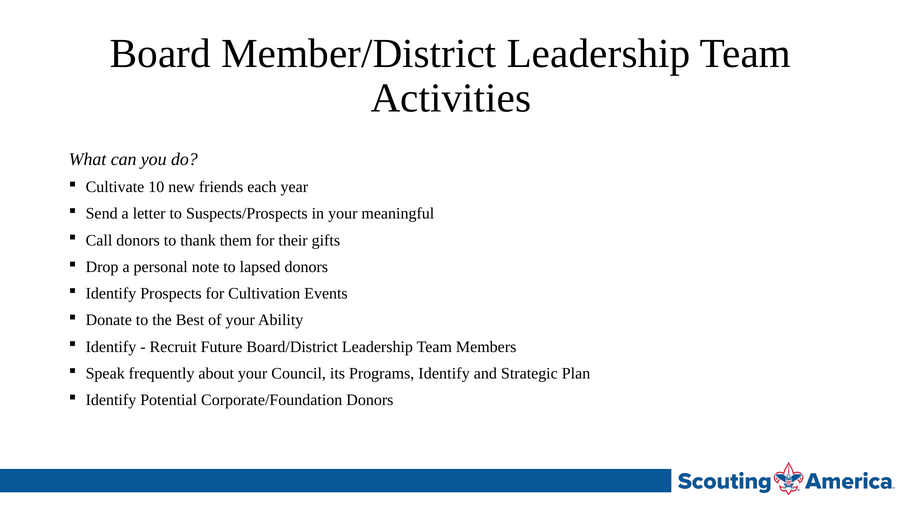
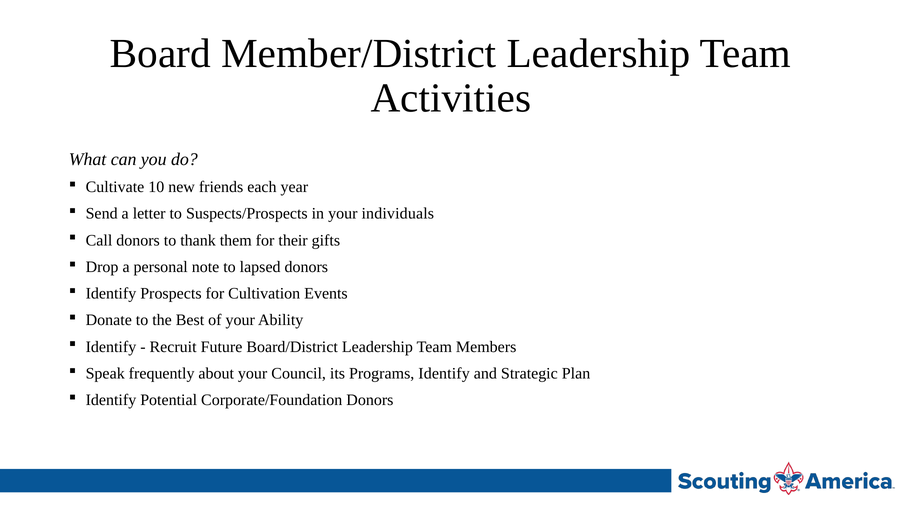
meaningful: meaningful -> individuals (398, 214)
